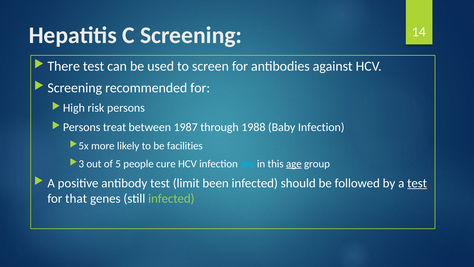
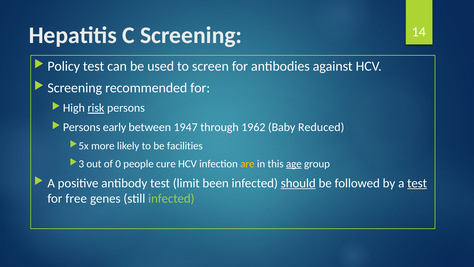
There: There -> Policy (64, 66)
risk underline: none -> present (96, 108)
treat: treat -> early (115, 127)
1987: 1987 -> 1947 (186, 127)
1988: 1988 -> 1962 (253, 127)
Baby Infection: Infection -> Reduced (321, 127)
5: 5 -> 0 (118, 164)
are colour: light blue -> yellow (247, 164)
should underline: none -> present (298, 183)
that: that -> free (76, 198)
